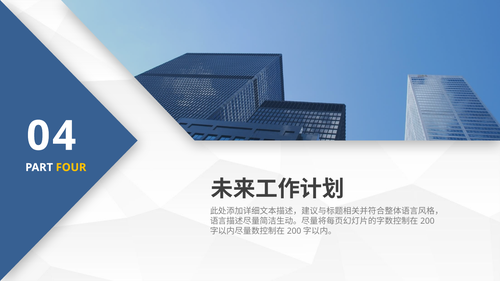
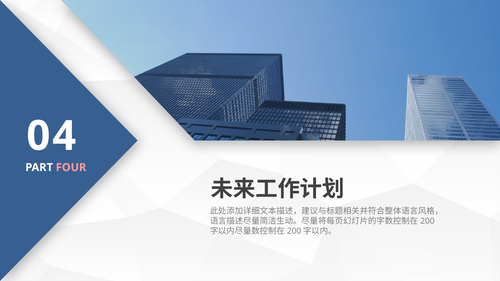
FOUR colour: yellow -> pink (71, 168)
